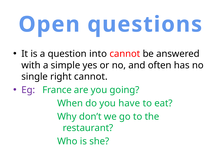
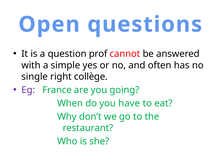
into: into -> prof (98, 54)
right cannot: cannot -> collège (91, 77)
